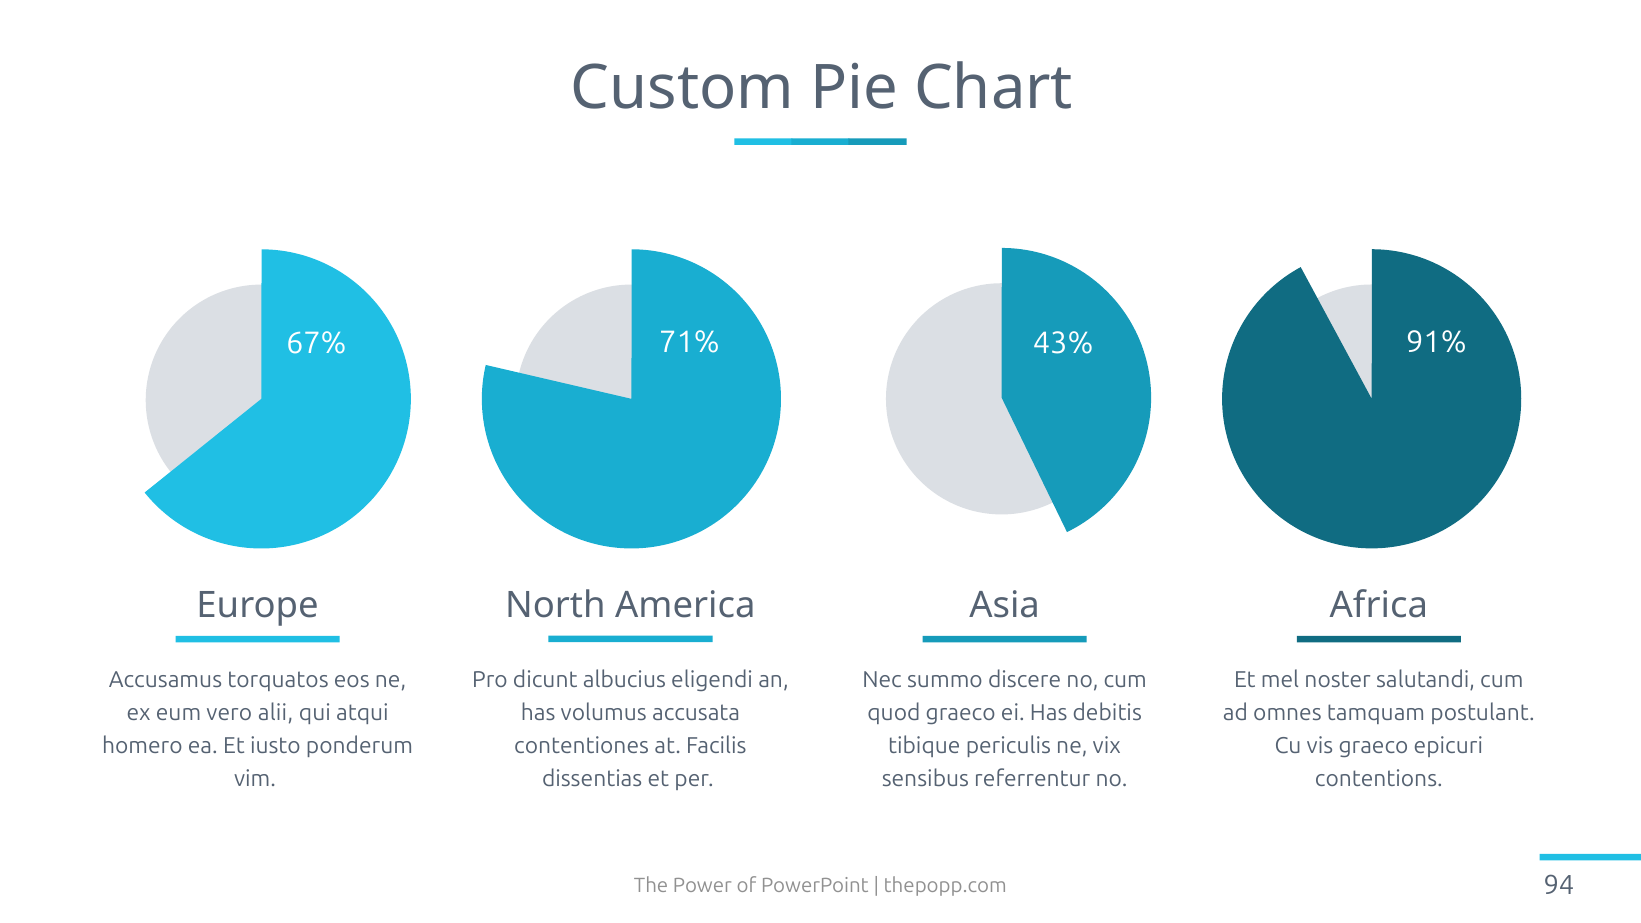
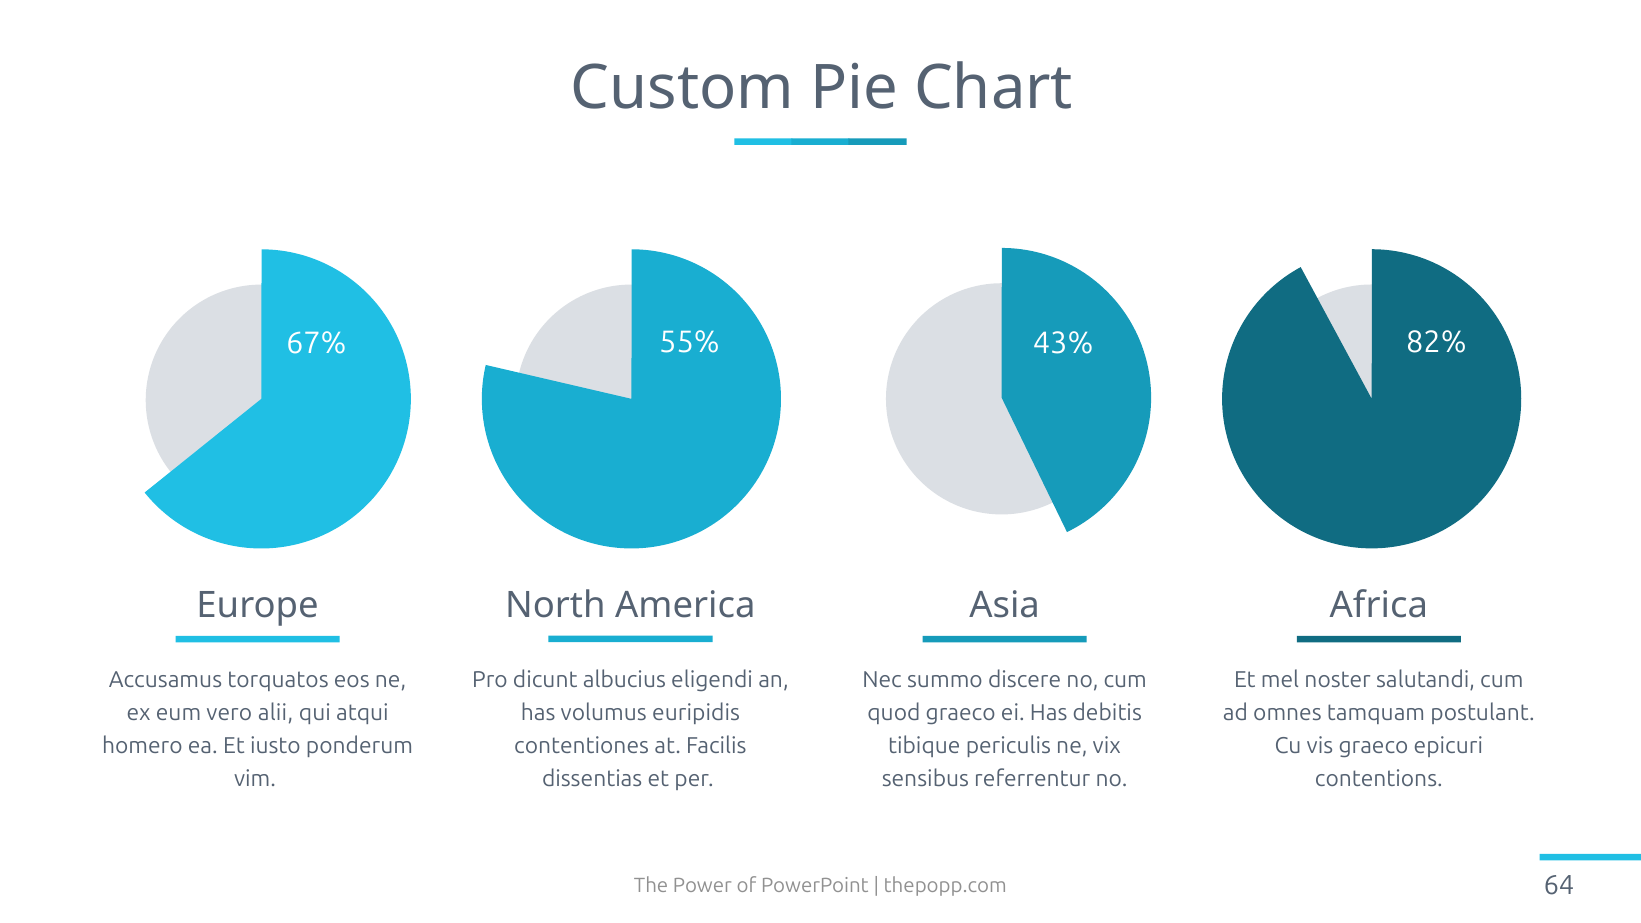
71%: 71% -> 55% (689, 342)
91%: 91% -> 82% (1436, 342)
accusata: accusata -> euripidis (696, 713)
94: 94 -> 64 (1559, 885)
